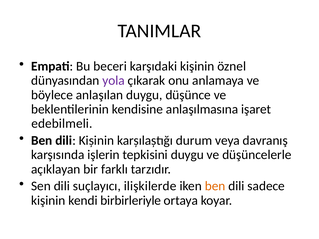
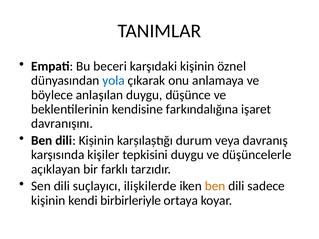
yola colour: purple -> blue (114, 81)
anlaşılmasına: anlaşılmasına -> farkındalığına (202, 109)
edebilmeli: edebilmeli -> davranışını (62, 124)
işlerin: işlerin -> kişiler (103, 155)
